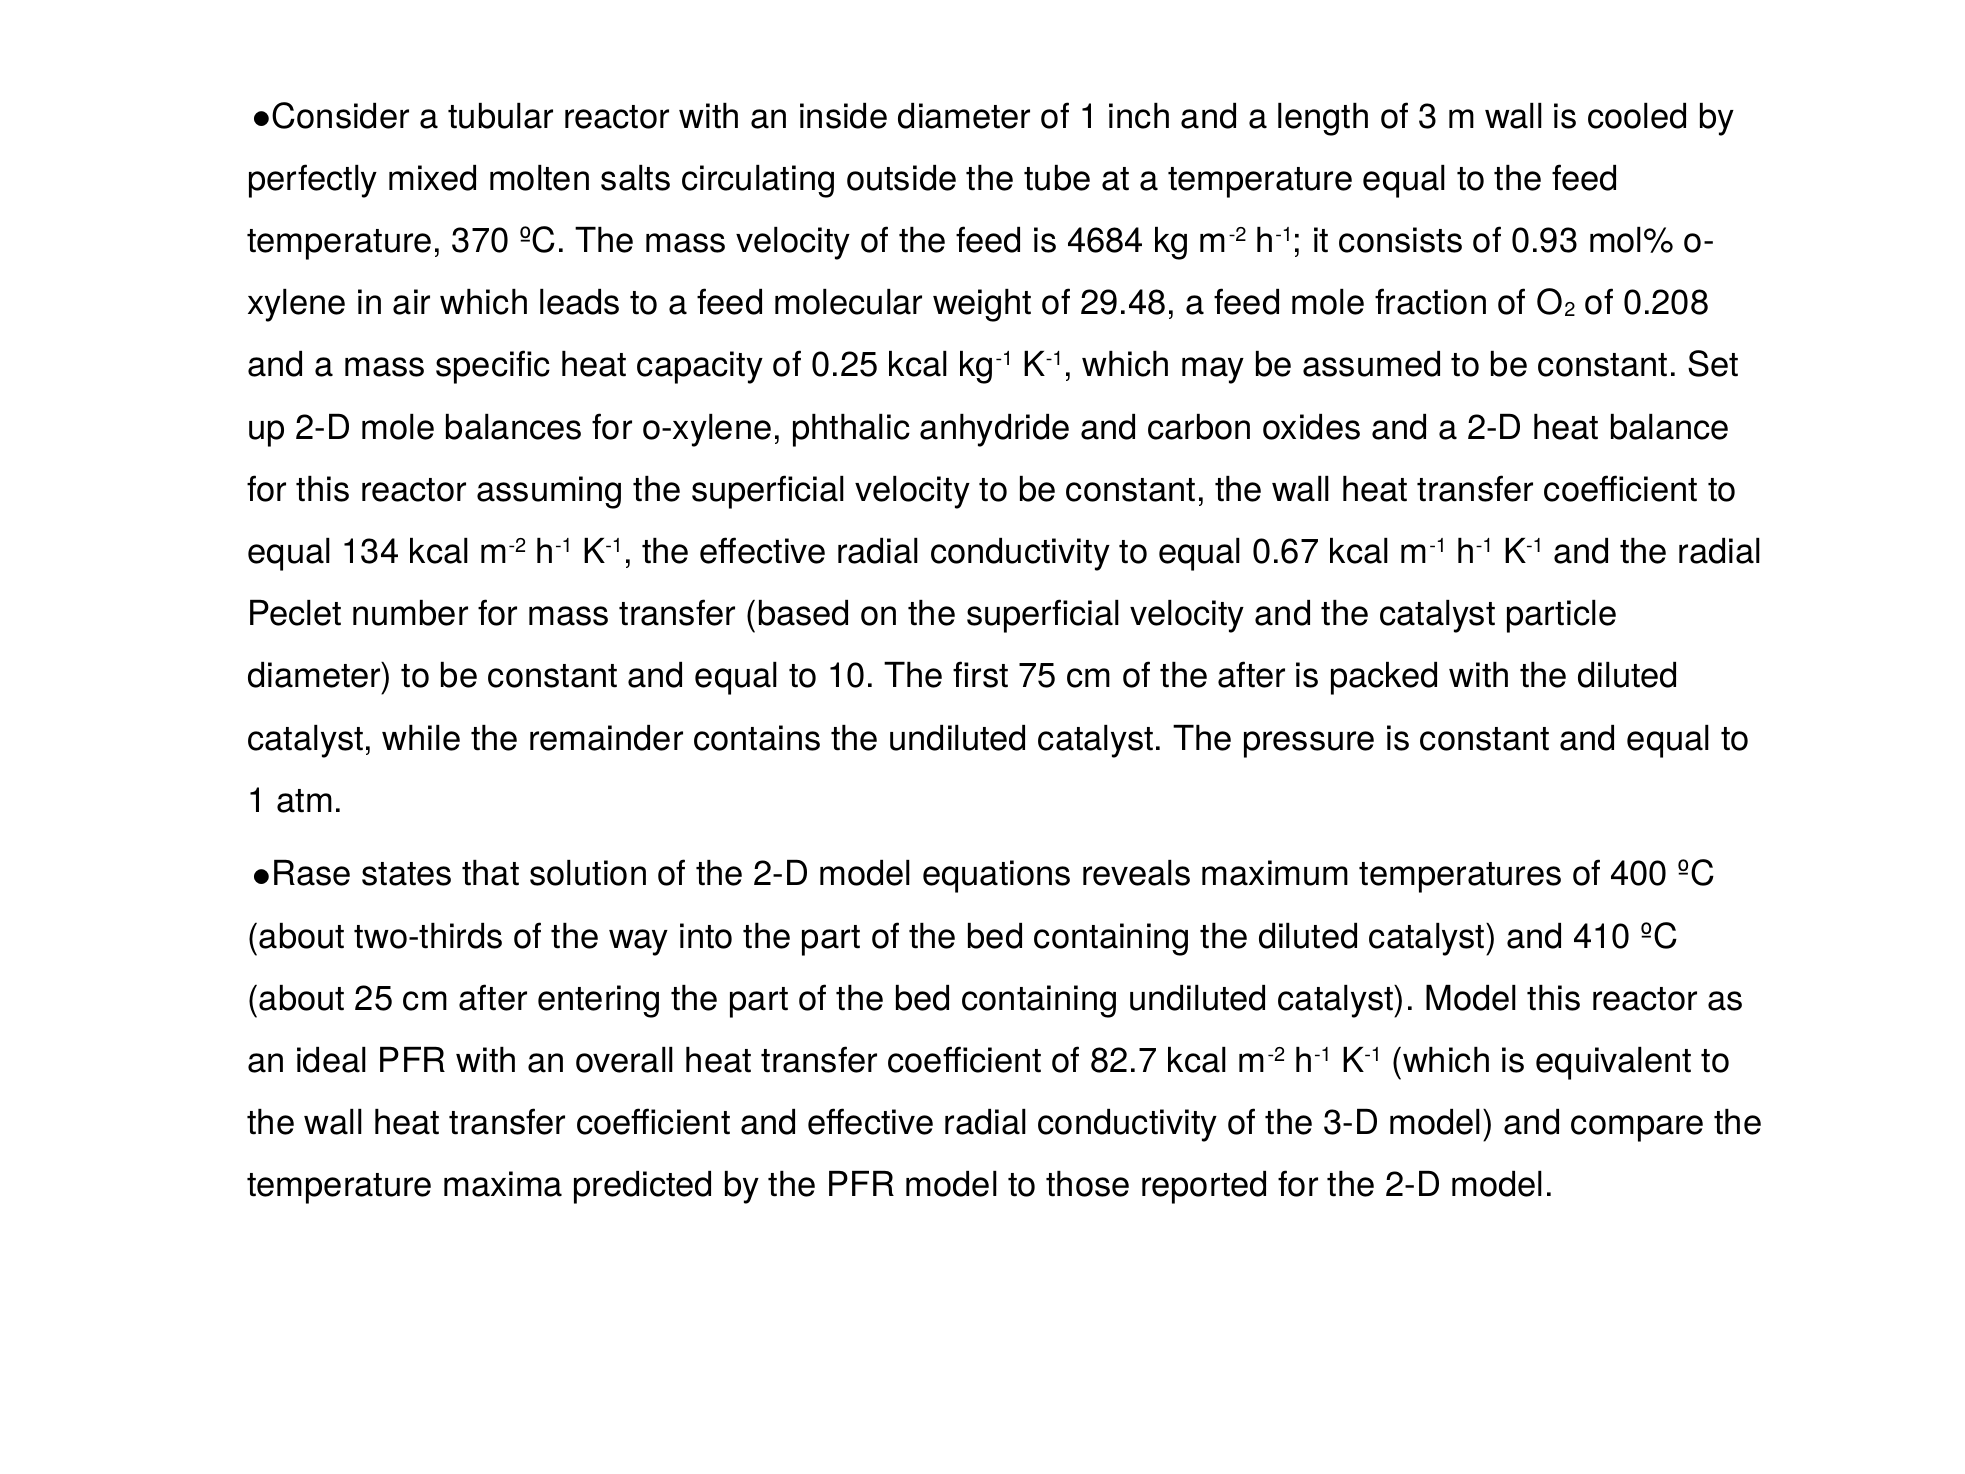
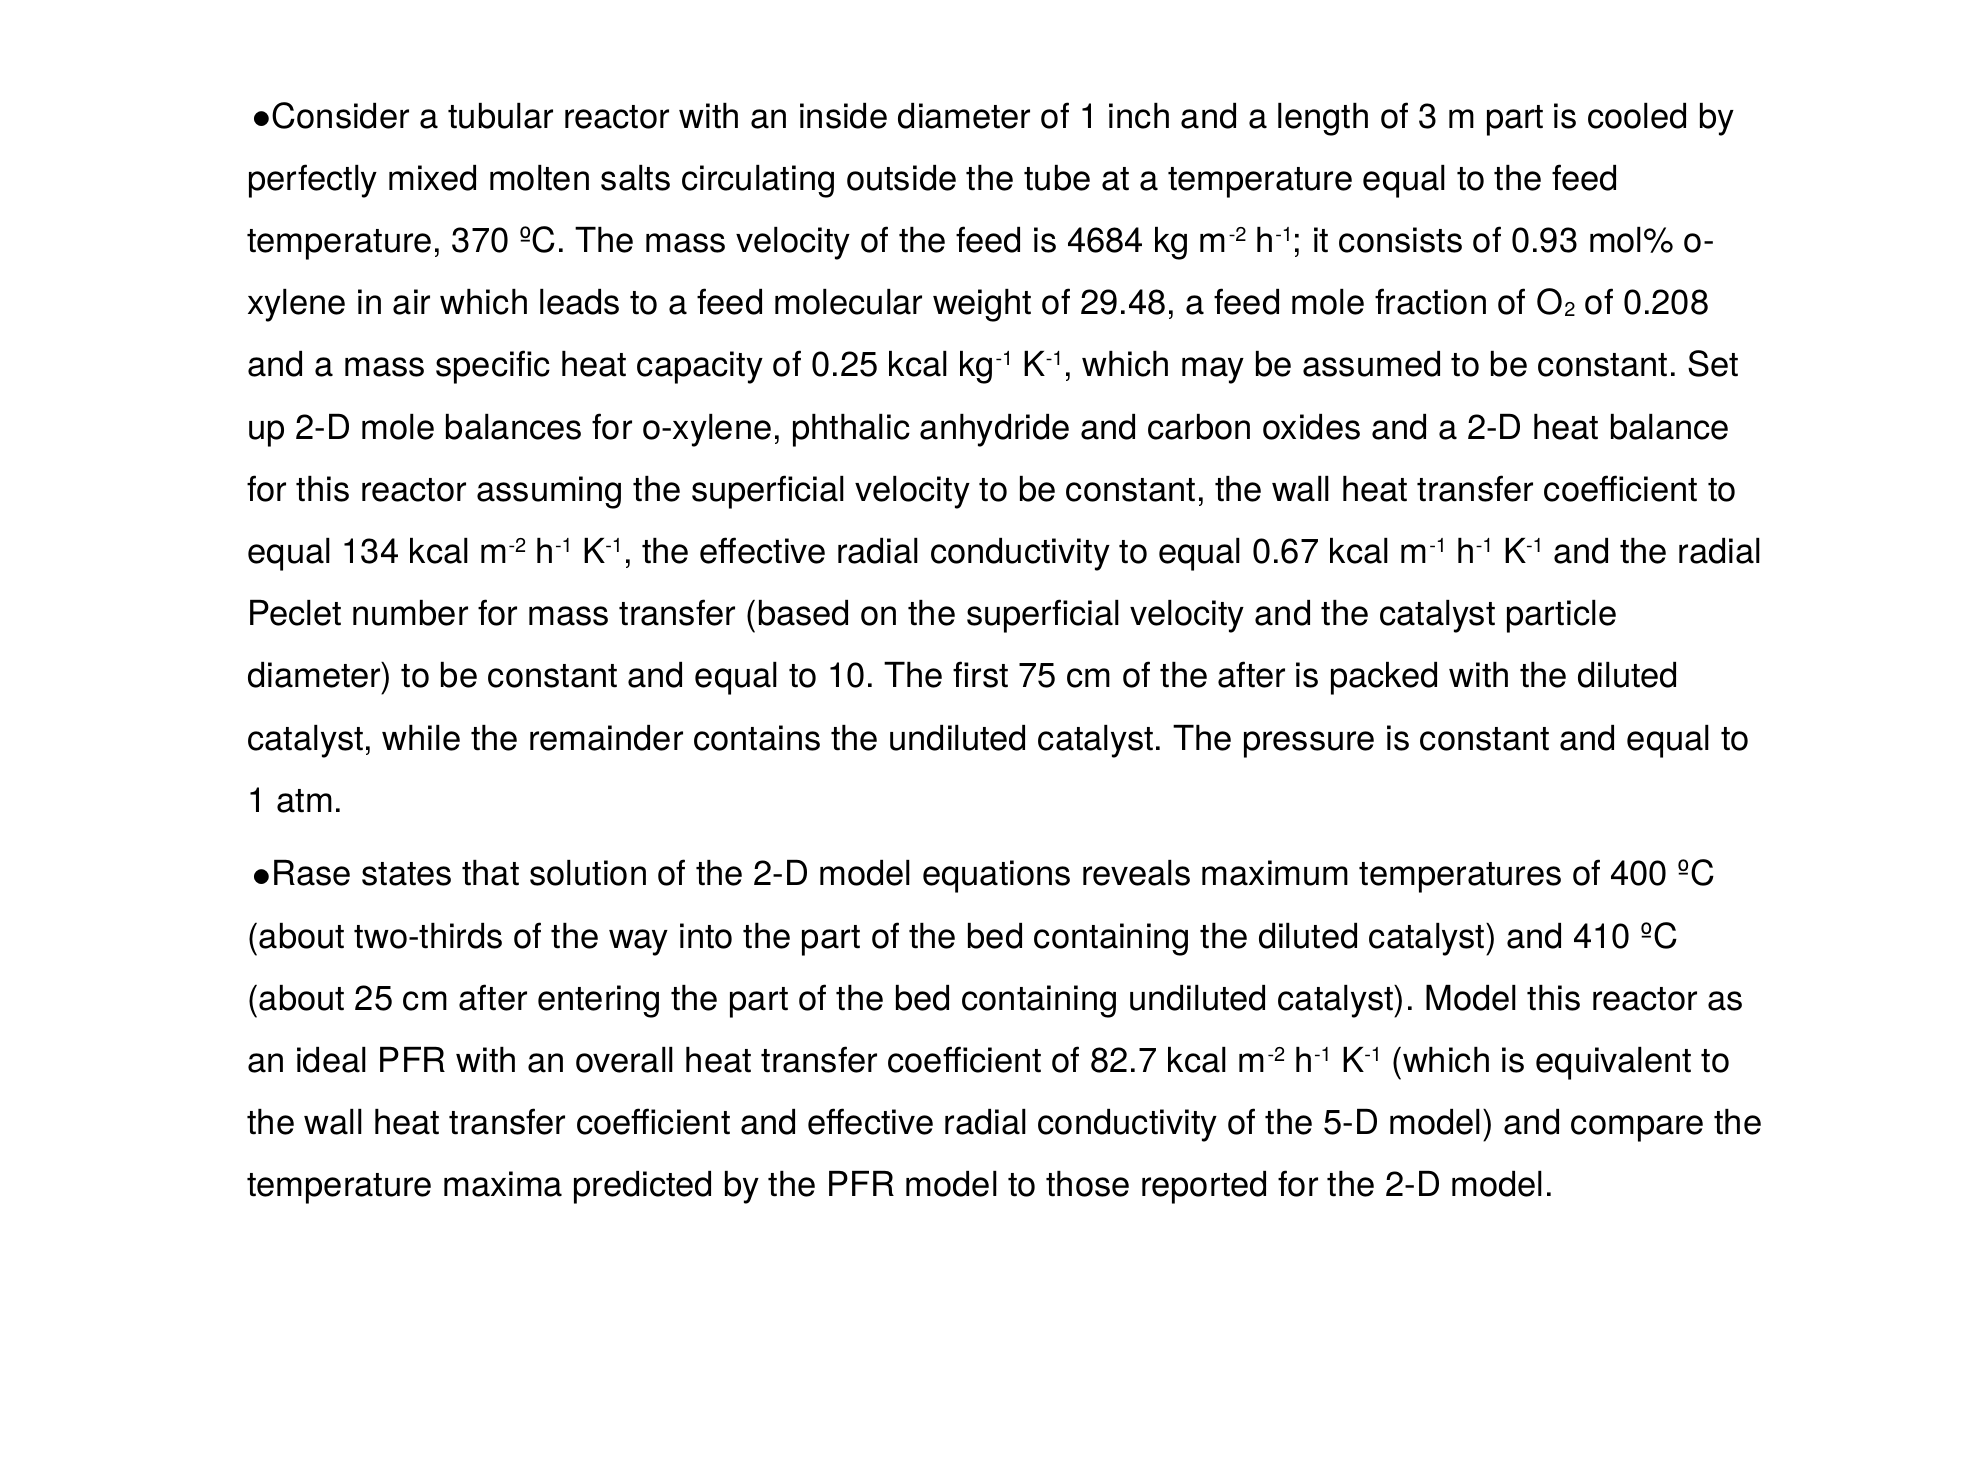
m wall: wall -> part (1515, 117)
3-D: 3-D -> 5-D (1351, 1123)
